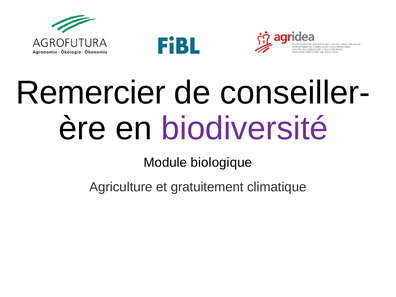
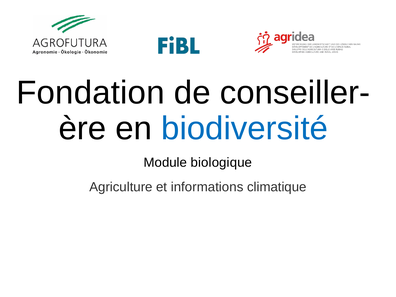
Remercier: Remercier -> Fondation (90, 93)
biodiversité colour: purple -> blue (245, 128)
gratuitement: gratuitement -> informations (207, 187)
